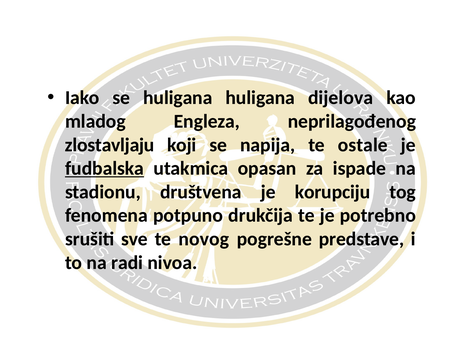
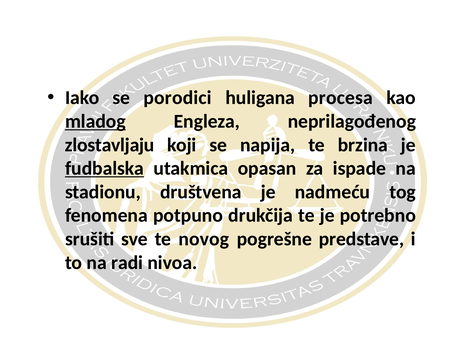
se huligana: huligana -> porodici (178, 98)
dijelova: dijelova -> procesa (341, 98)
mladog underline: none -> present (95, 121)
ostale: ostale -> brzina (363, 145)
korupciju: korupciju -> nadmeću (332, 192)
